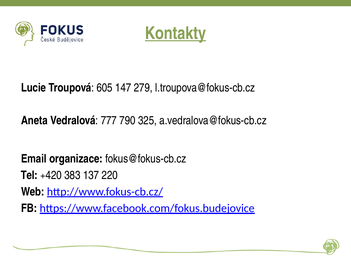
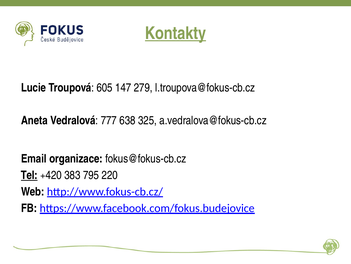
790: 790 -> 638 (127, 120)
Tel underline: none -> present (29, 175)
137: 137 -> 795 (91, 175)
